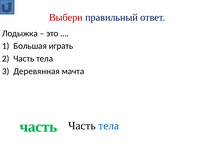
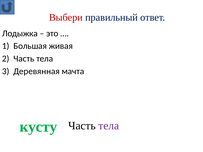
играть: играть -> живая (61, 46)
часть: часть -> кусту (38, 127)
тела colour: blue -> purple (109, 126)
